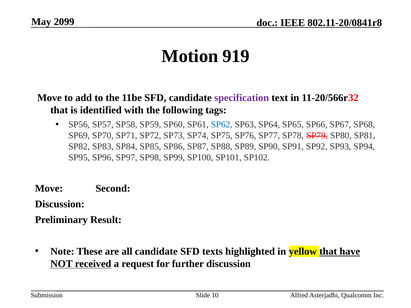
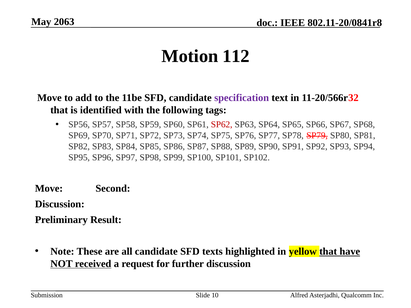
2099: 2099 -> 2063 (64, 22)
919: 919 -> 112 (236, 56)
SP62 colour: blue -> red (222, 125)
